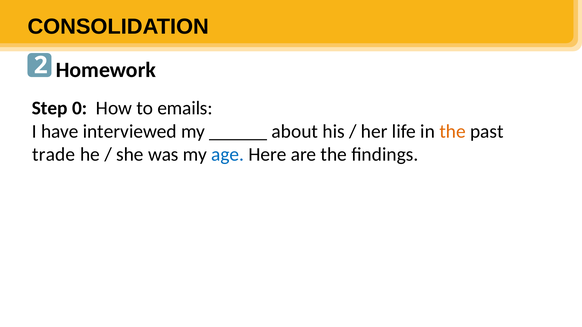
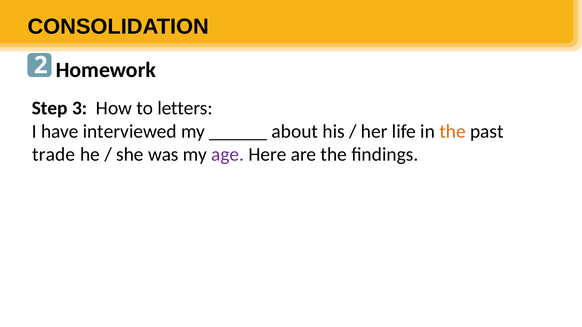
0: 0 -> 3 (80, 108)
emails: emails -> letters (185, 108)
age colour: blue -> purple (228, 155)
